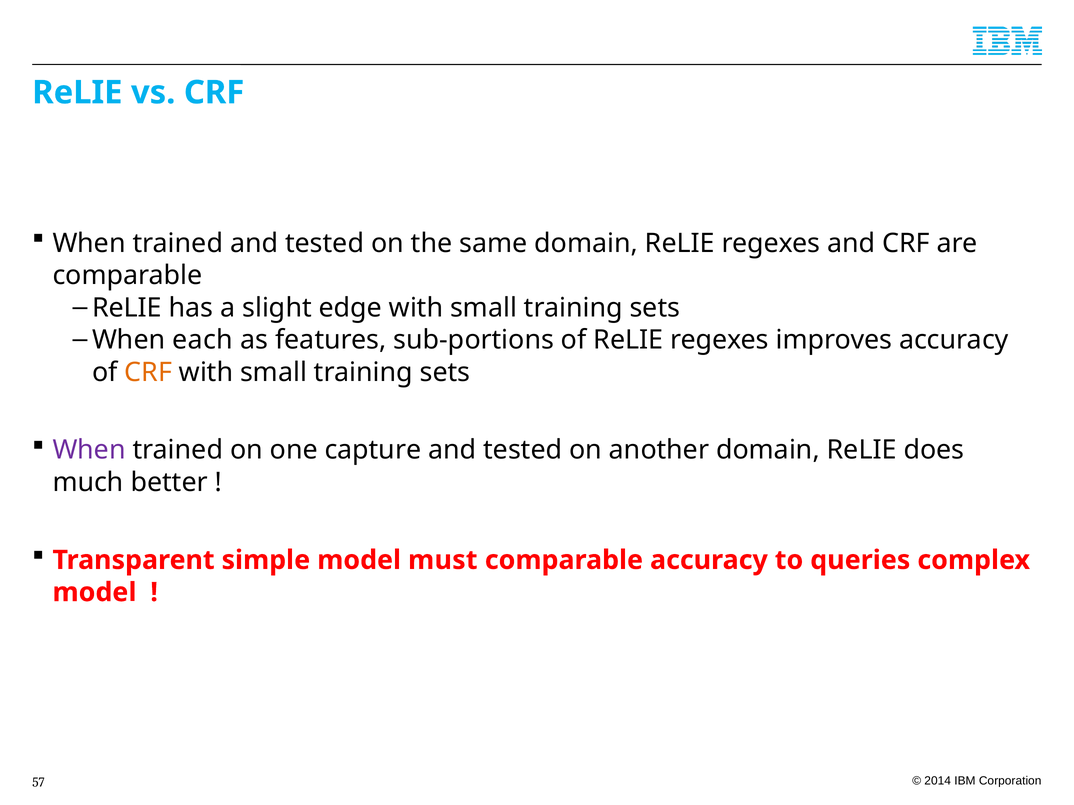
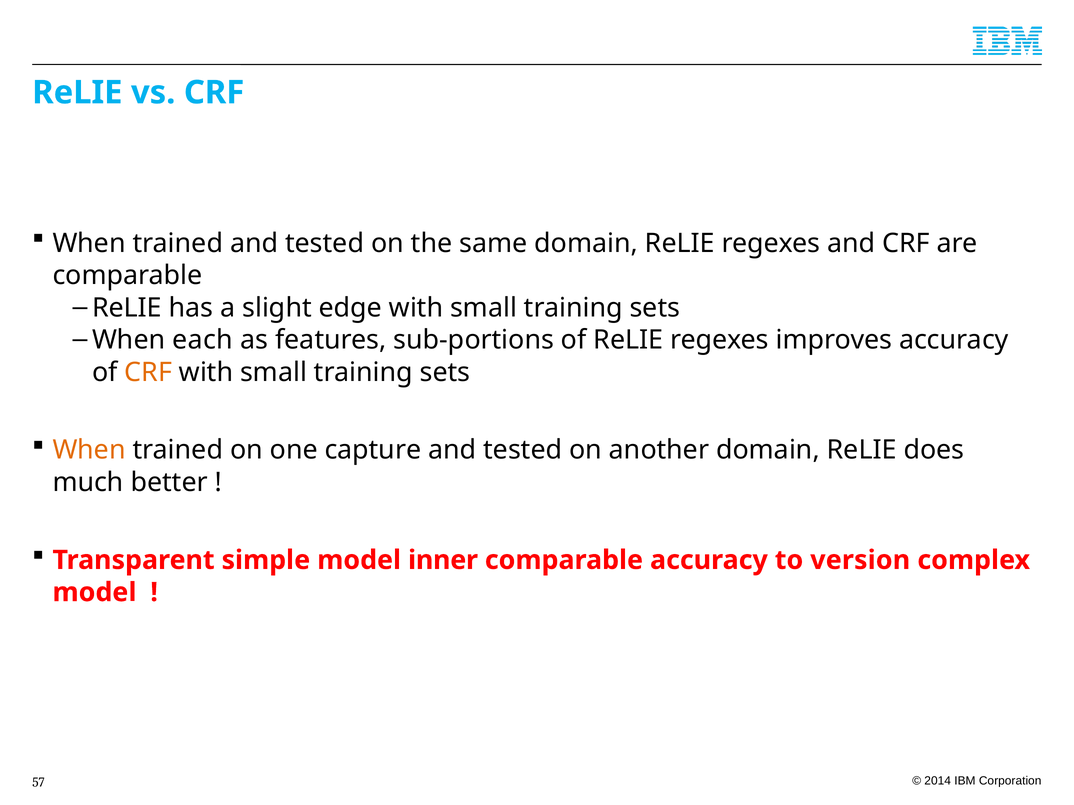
When colour: purple -> orange (89, 450)
must: must -> inner (443, 560)
queries: queries -> version (860, 560)
